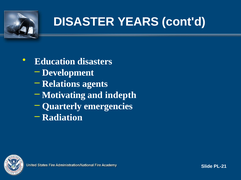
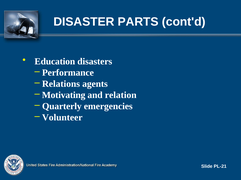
YEARS: YEARS -> PARTS (138, 22)
Development: Development -> Performance (68, 73)
indepth: indepth -> relation (121, 95)
Radiation: Radiation -> Volunteer (62, 118)
